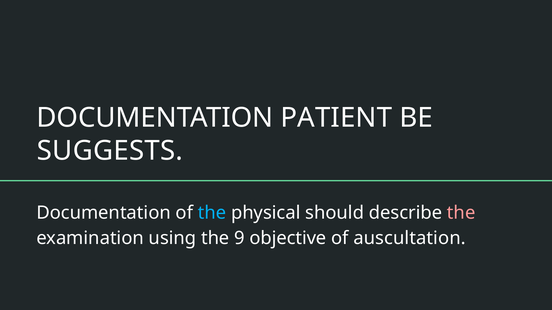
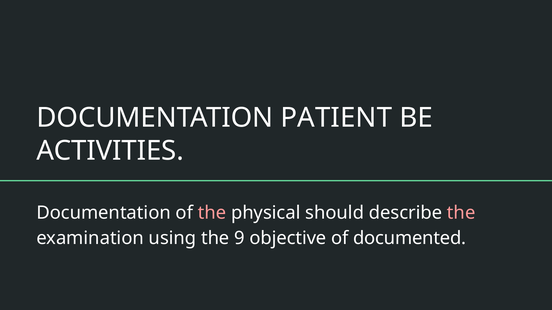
SUGGESTS: SUGGESTS -> ACTIVITIES (110, 151)
the colour: light blue -> pink (212, 213)
auscultation: auscultation -> documented (410, 239)
